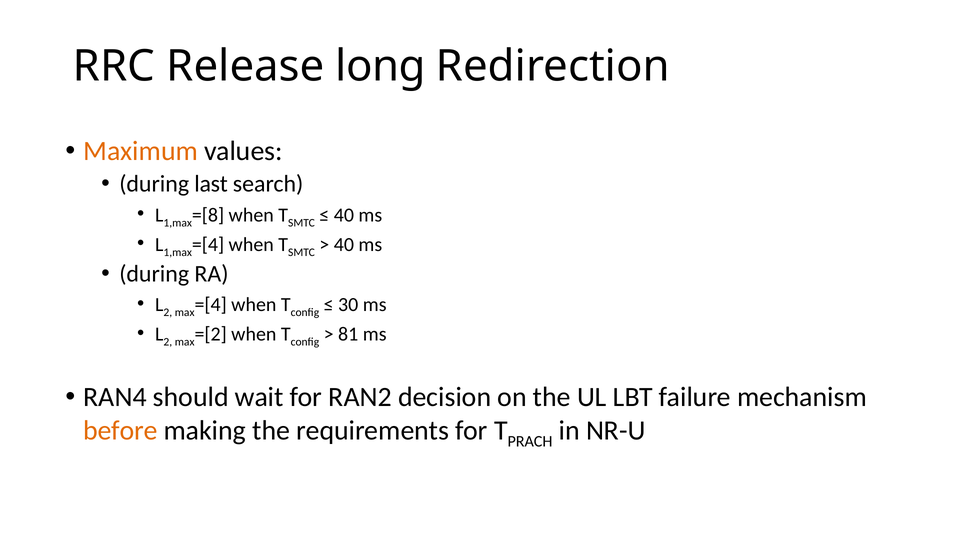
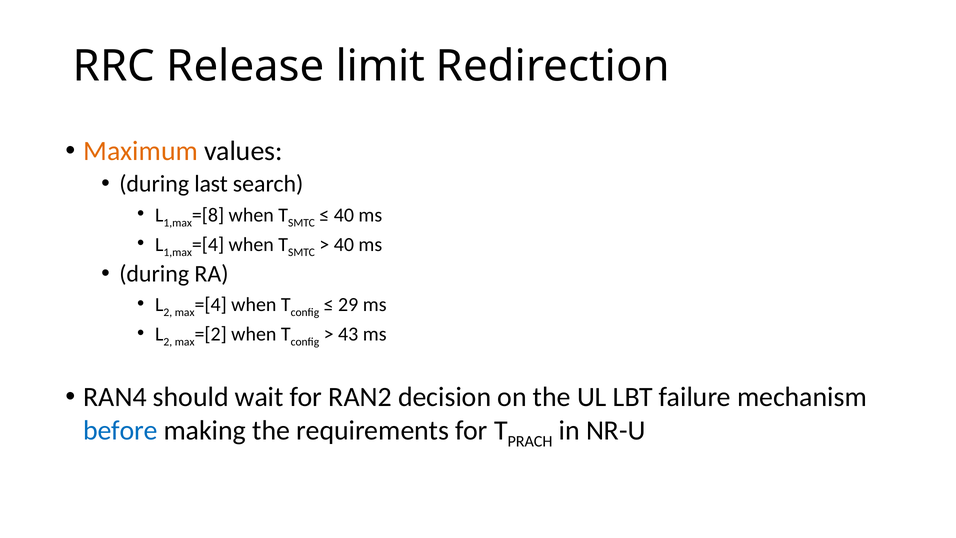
long: long -> limit (381, 66)
30: 30 -> 29 (348, 305)
81: 81 -> 43 (348, 334)
before colour: orange -> blue (120, 430)
